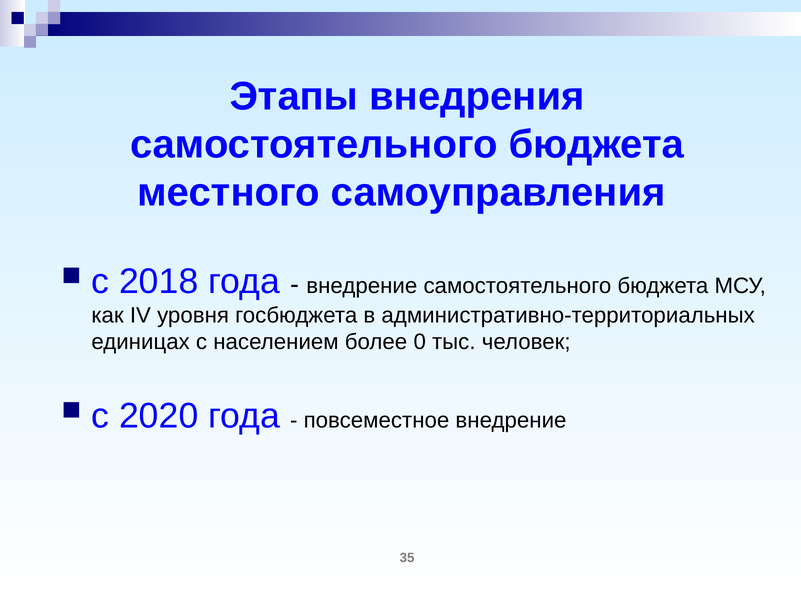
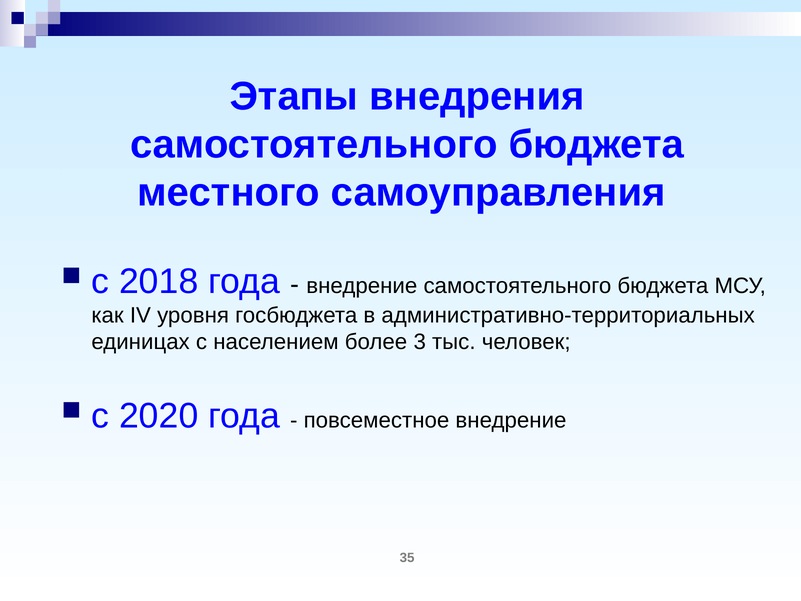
0: 0 -> 3 (420, 342)
